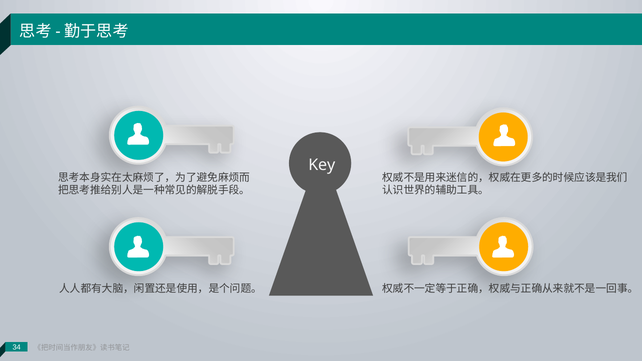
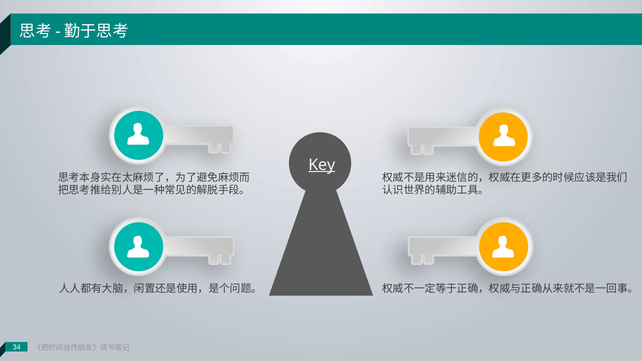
Key underline: none -> present (322, 165)
